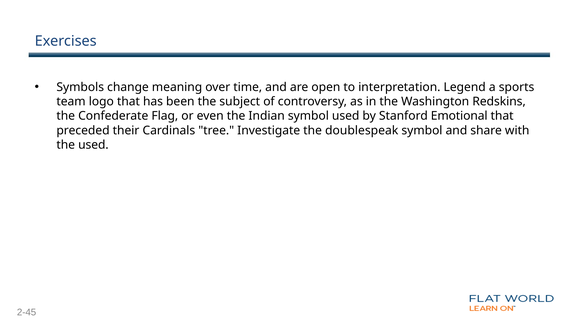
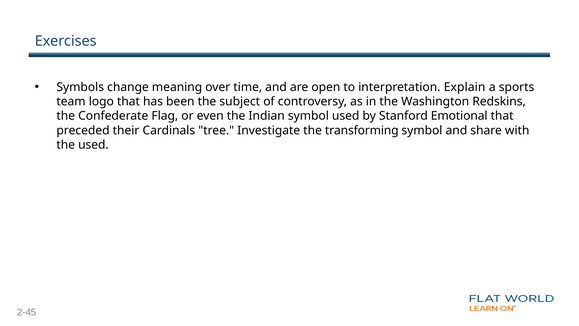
Legend: Legend -> Explain (465, 87)
doublespeak: doublespeak -> transforming (362, 130)
